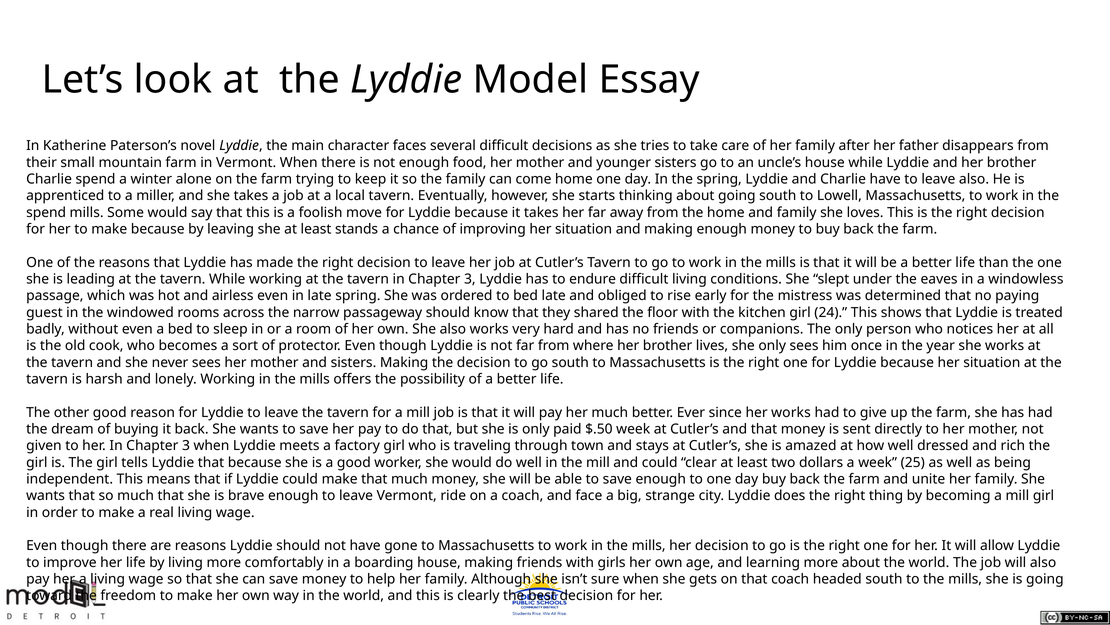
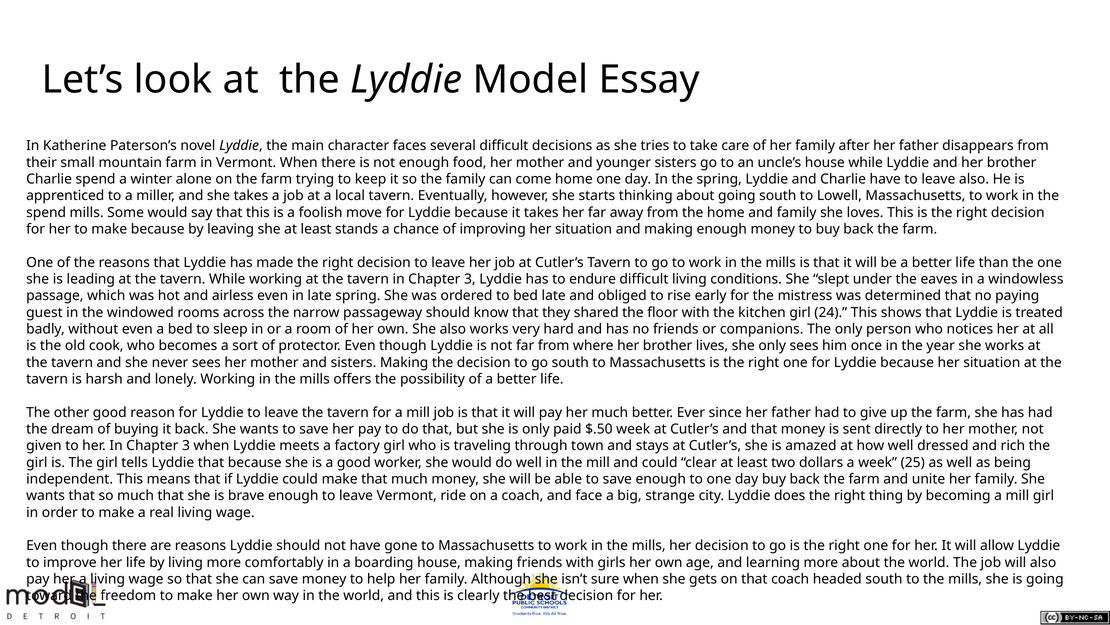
since her works: works -> father (791, 412)
